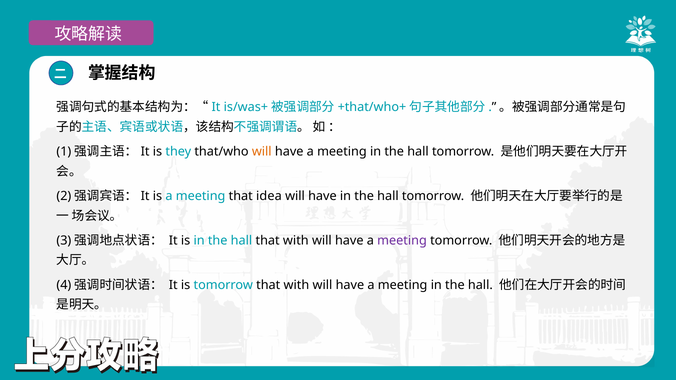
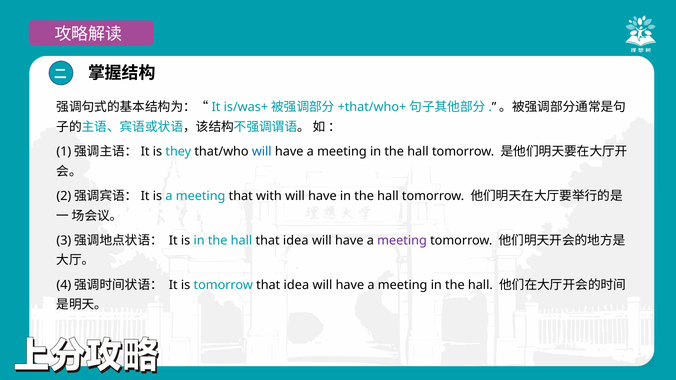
will colour: orange -> blue (262, 152)
idea: idea -> with (269, 196)
hall that with: with -> idea (296, 241)
tomorrow that with: with -> idea (296, 285)
